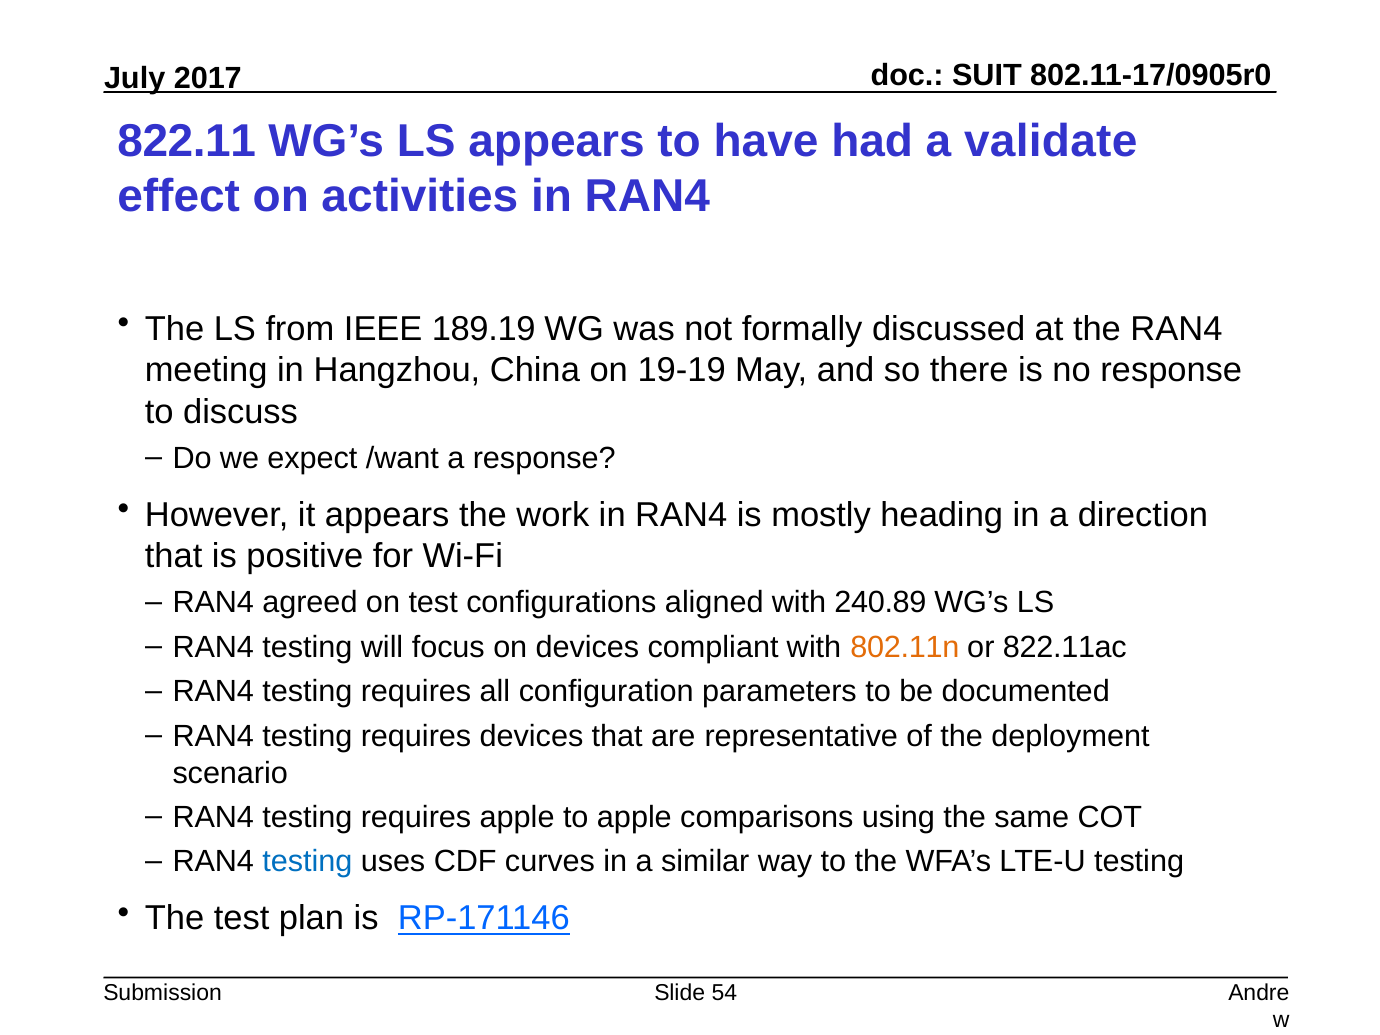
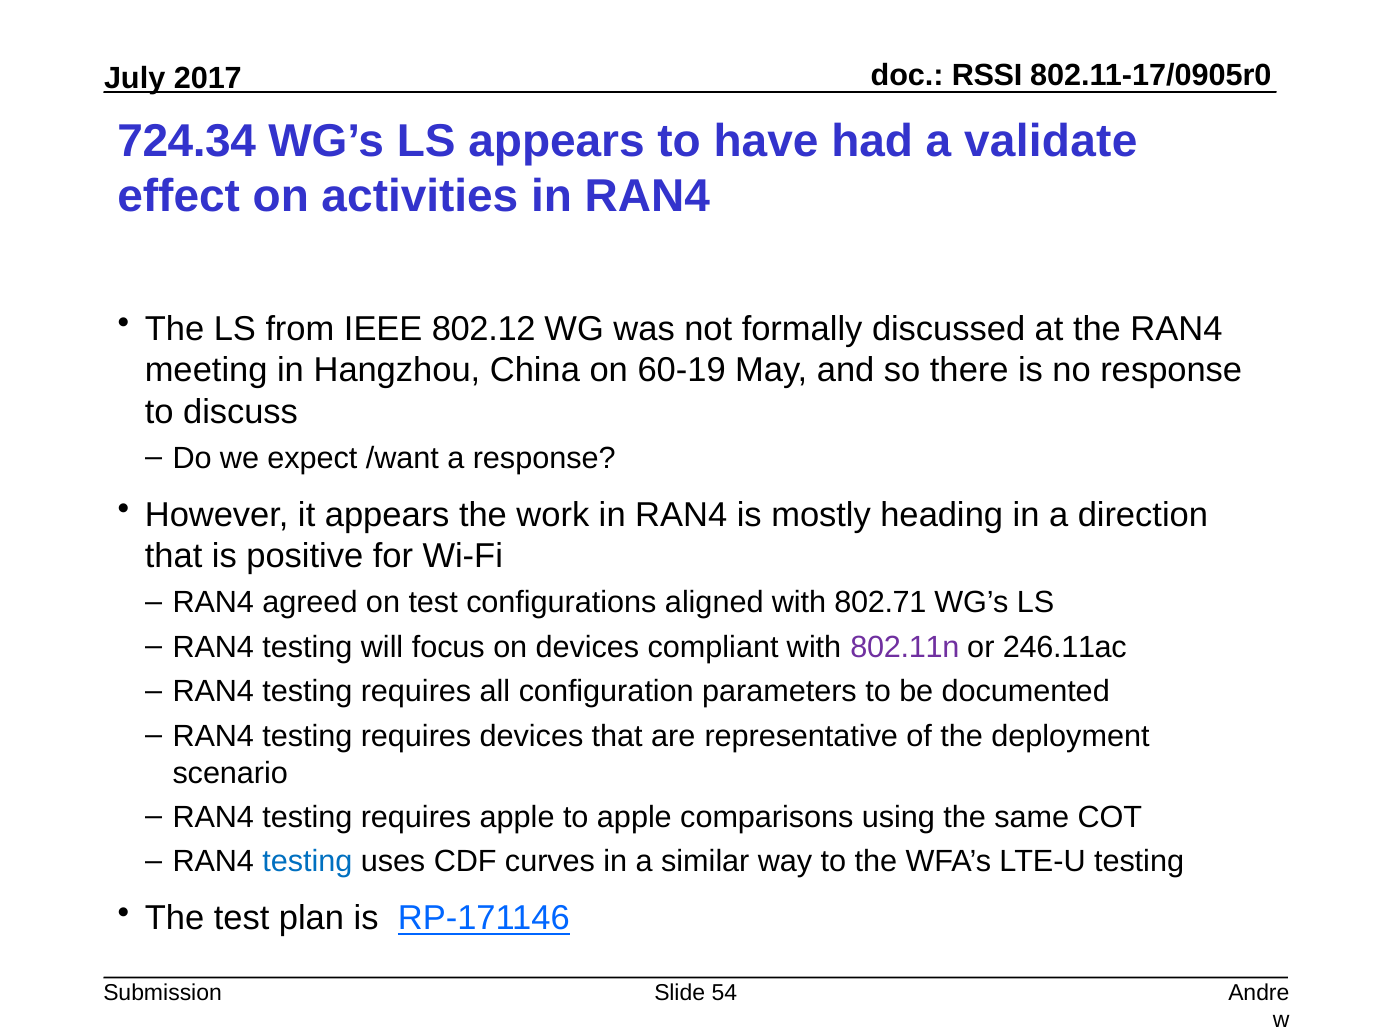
SUIT: SUIT -> RSSI (987, 76)
822.11: 822.11 -> 724.34 (187, 141)
189.19: 189.19 -> 802.12 (484, 329)
19-19: 19-19 -> 60-19 (682, 370)
240.89: 240.89 -> 802.71 (880, 603)
802.11n colour: orange -> purple (905, 647)
822.11ac: 822.11ac -> 246.11ac (1065, 647)
